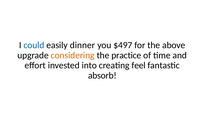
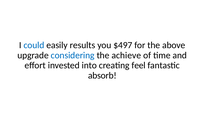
dinner: dinner -> results (83, 45)
considering colour: orange -> blue (73, 55)
practice: practice -> achieve (126, 55)
